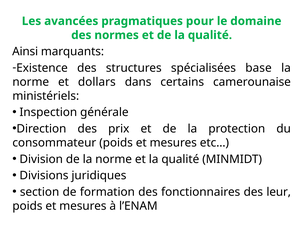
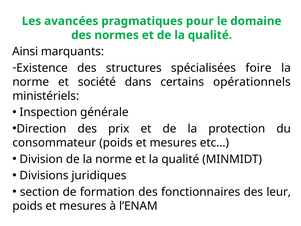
base: base -> foire (259, 68)
dollars: dollars -> société (97, 82)
camerounaise: camerounaise -> opérationnels (252, 82)
